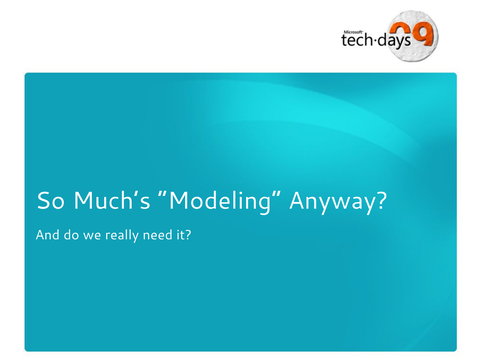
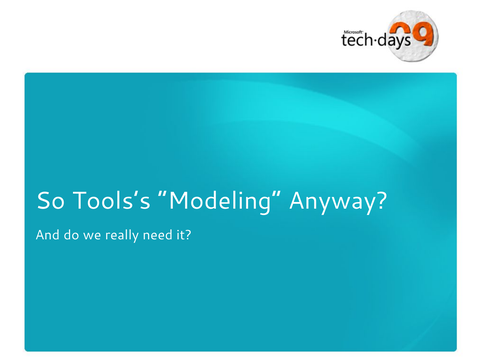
Much’s: Much’s -> Tools’s (112, 201)
